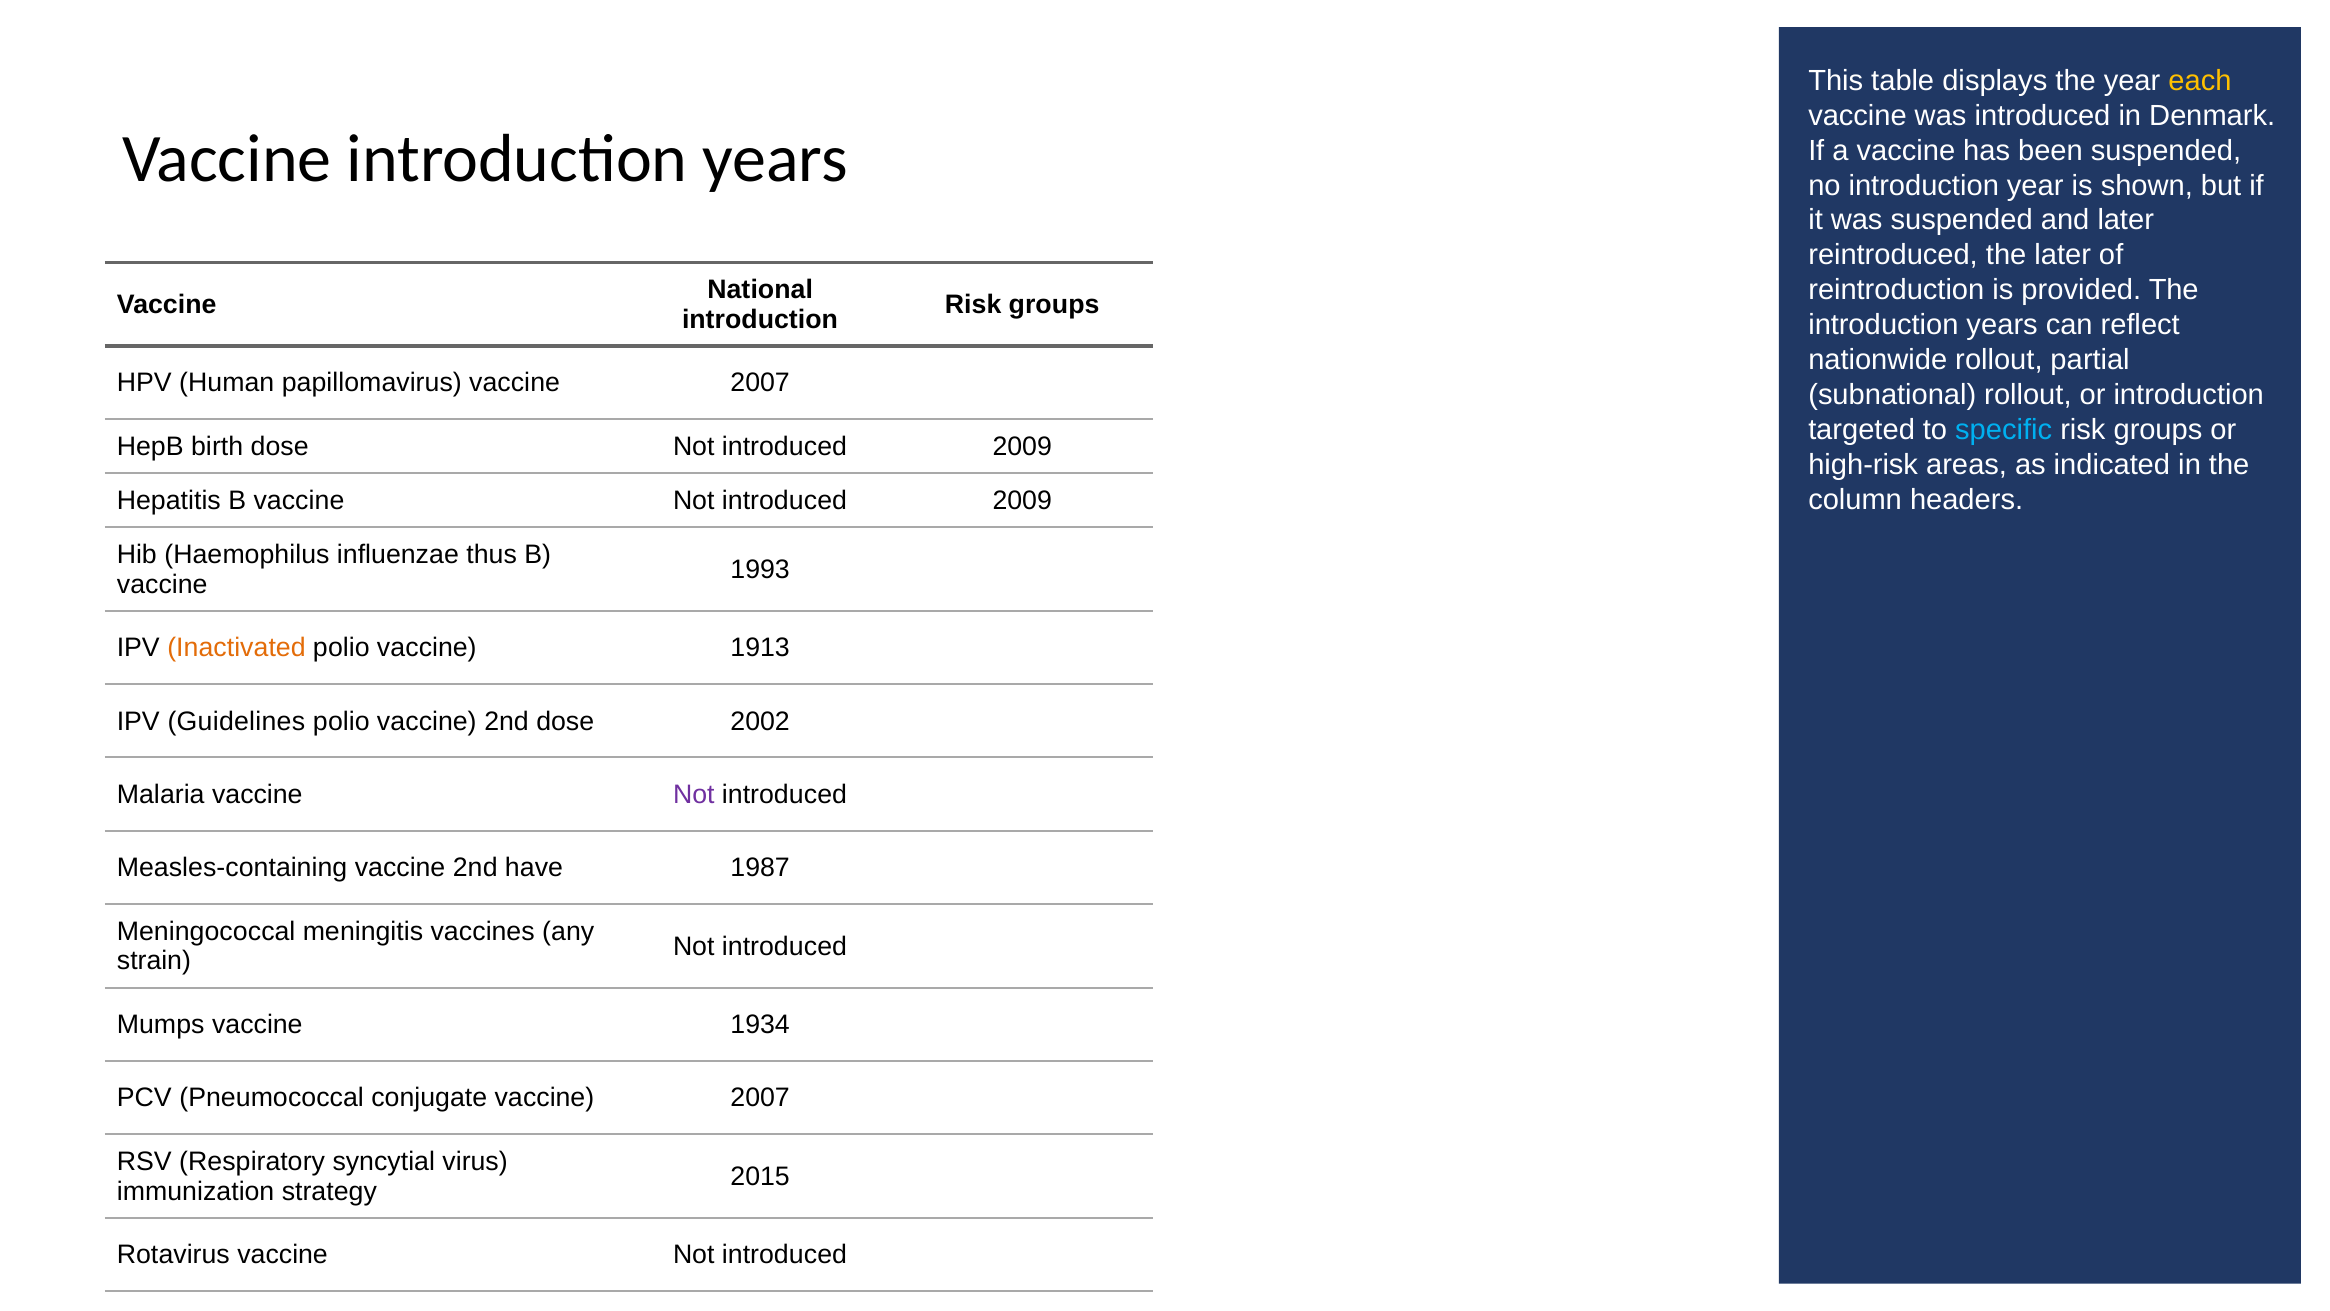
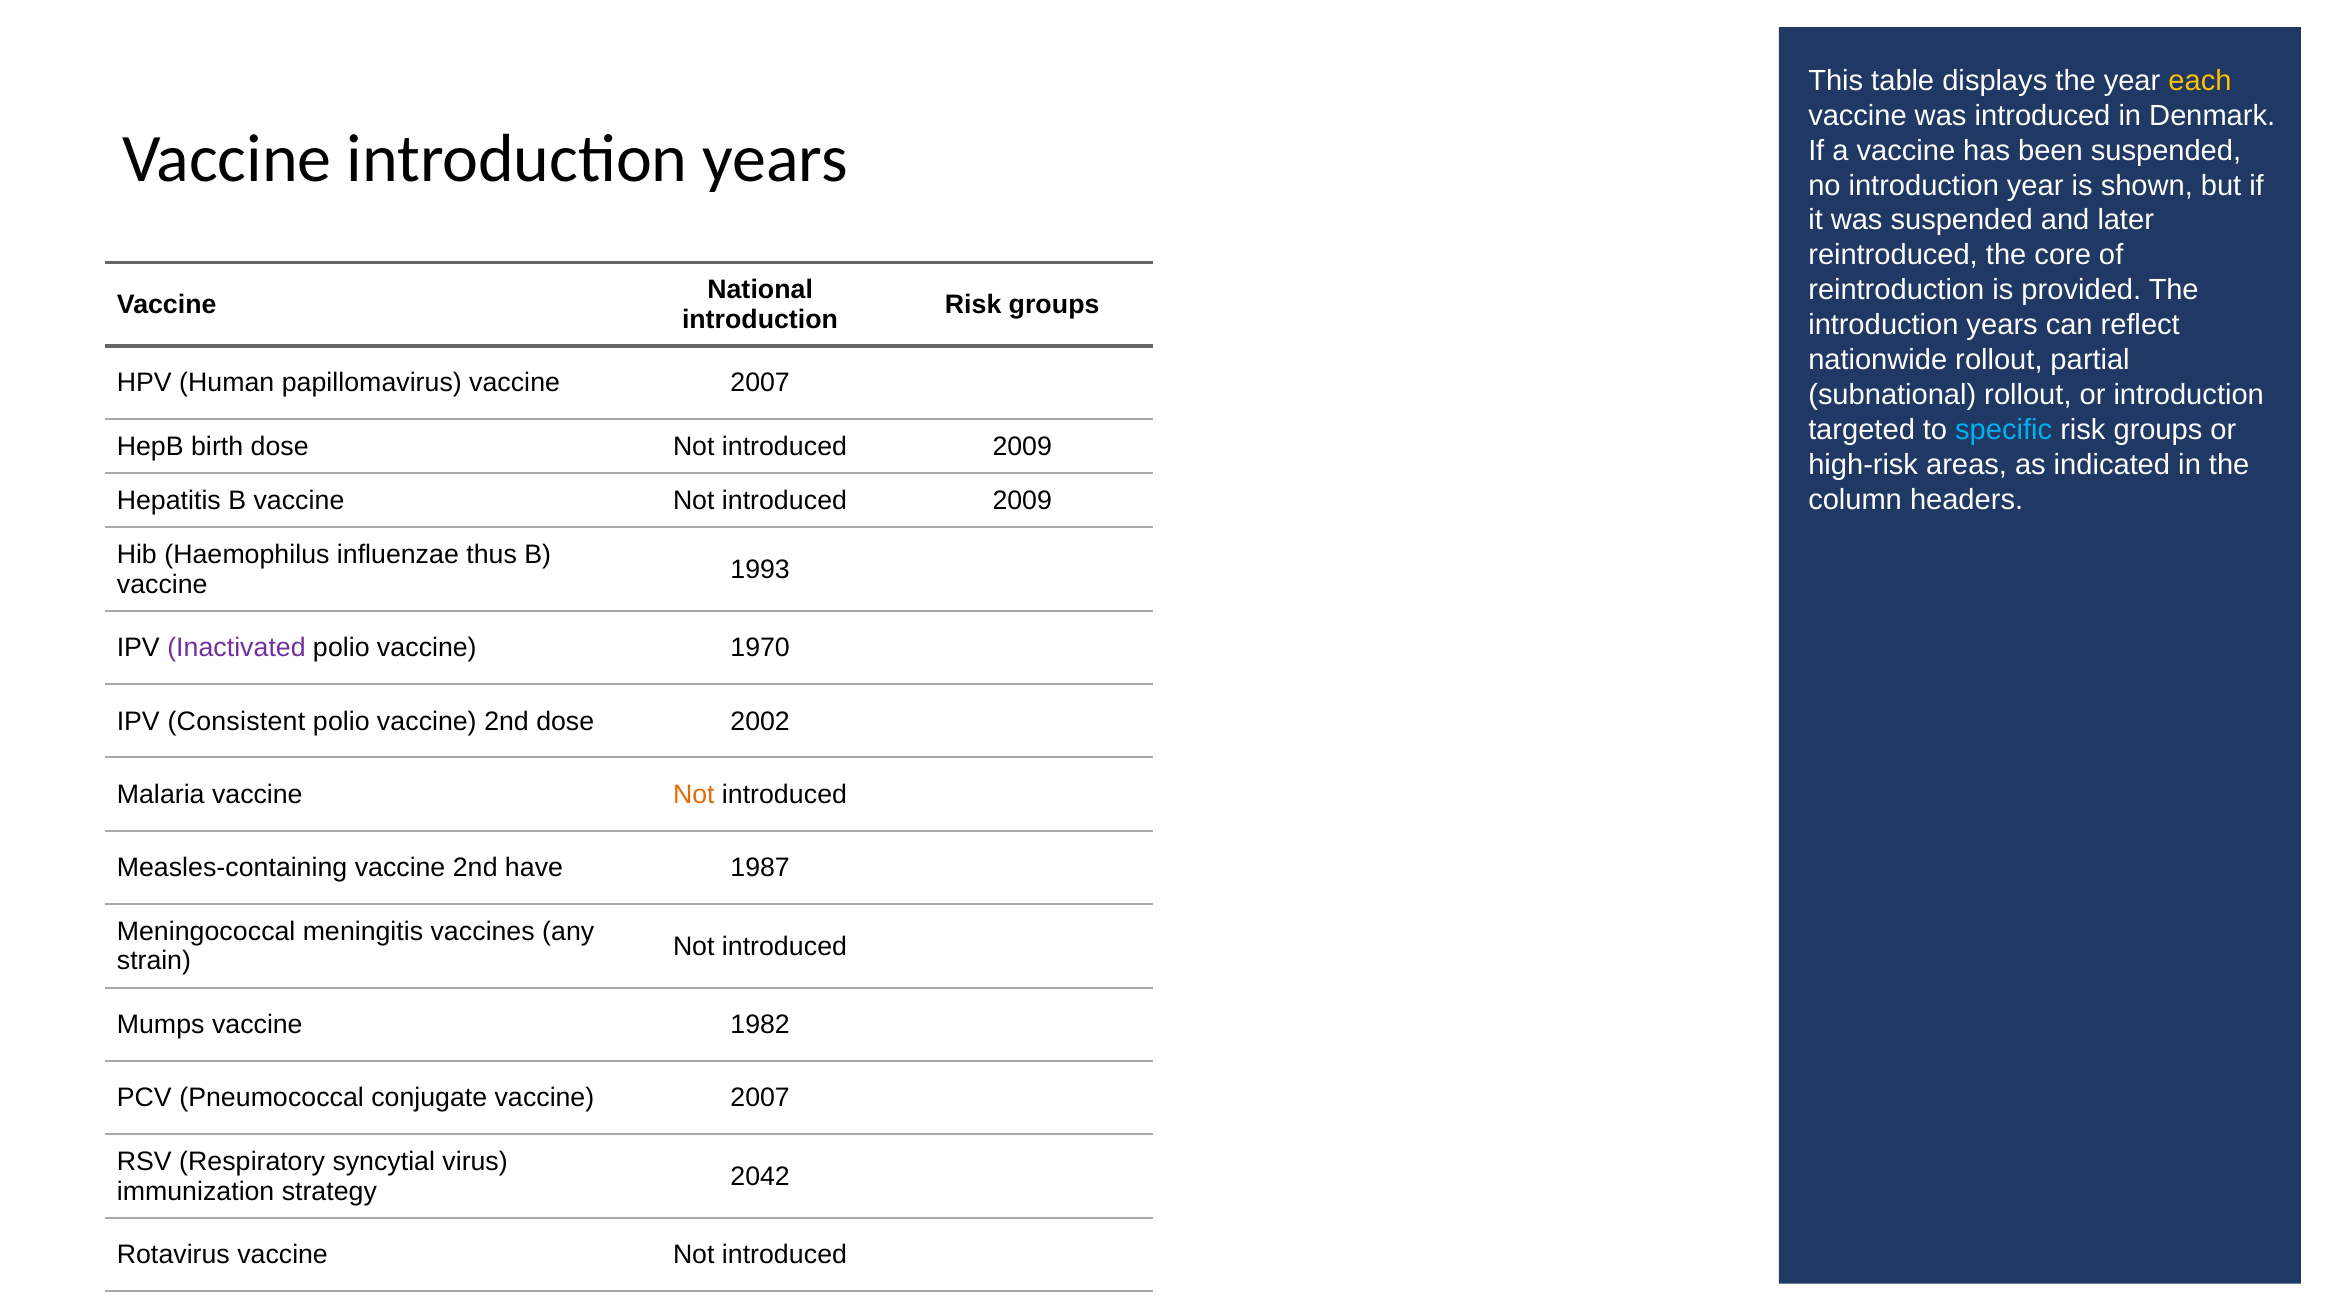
the later: later -> core (2063, 255)
Inactivated colour: orange -> purple (236, 648)
1913: 1913 -> 1970 (760, 648)
Guidelines: Guidelines -> Consistent (236, 721)
Not colour: purple -> orange (694, 794)
1934: 1934 -> 1982 (760, 1024)
2015: 2015 -> 2042 (760, 1176)
